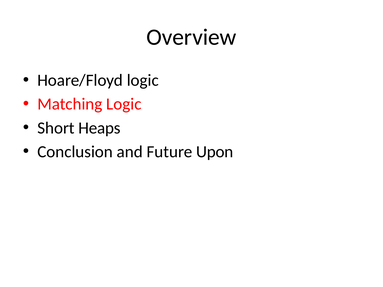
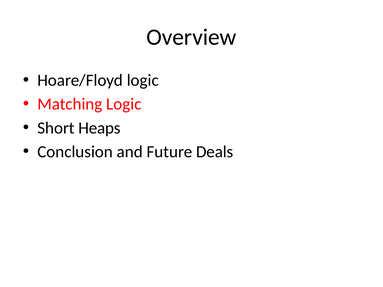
Upon: Upon -> Deals (215, 152)
